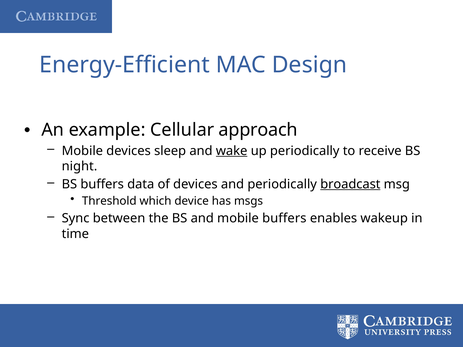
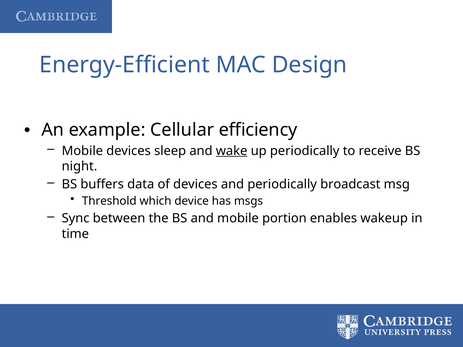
approach: approach -> efficiency (258, 130)
broadcast underline: present -> none (350, 184)
mobile buffers: buffers -> portion (284, 219)
